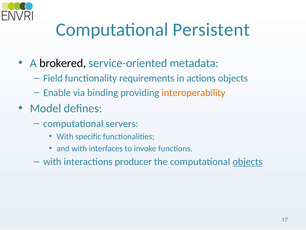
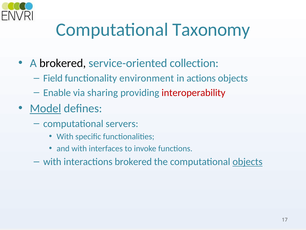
Persistent: Persistent -> Taxonomy (211, 30)
metadata: metadata -> collection (194, 63)
requirements: requirements -> environment (147, 78)
binding: binding -> sharing (103, 92)
interoperability colour: orange -> red (193, 92)
Model underline: none -> present (45, 108)
interactions producer: producer -> brokered (133, 161)
